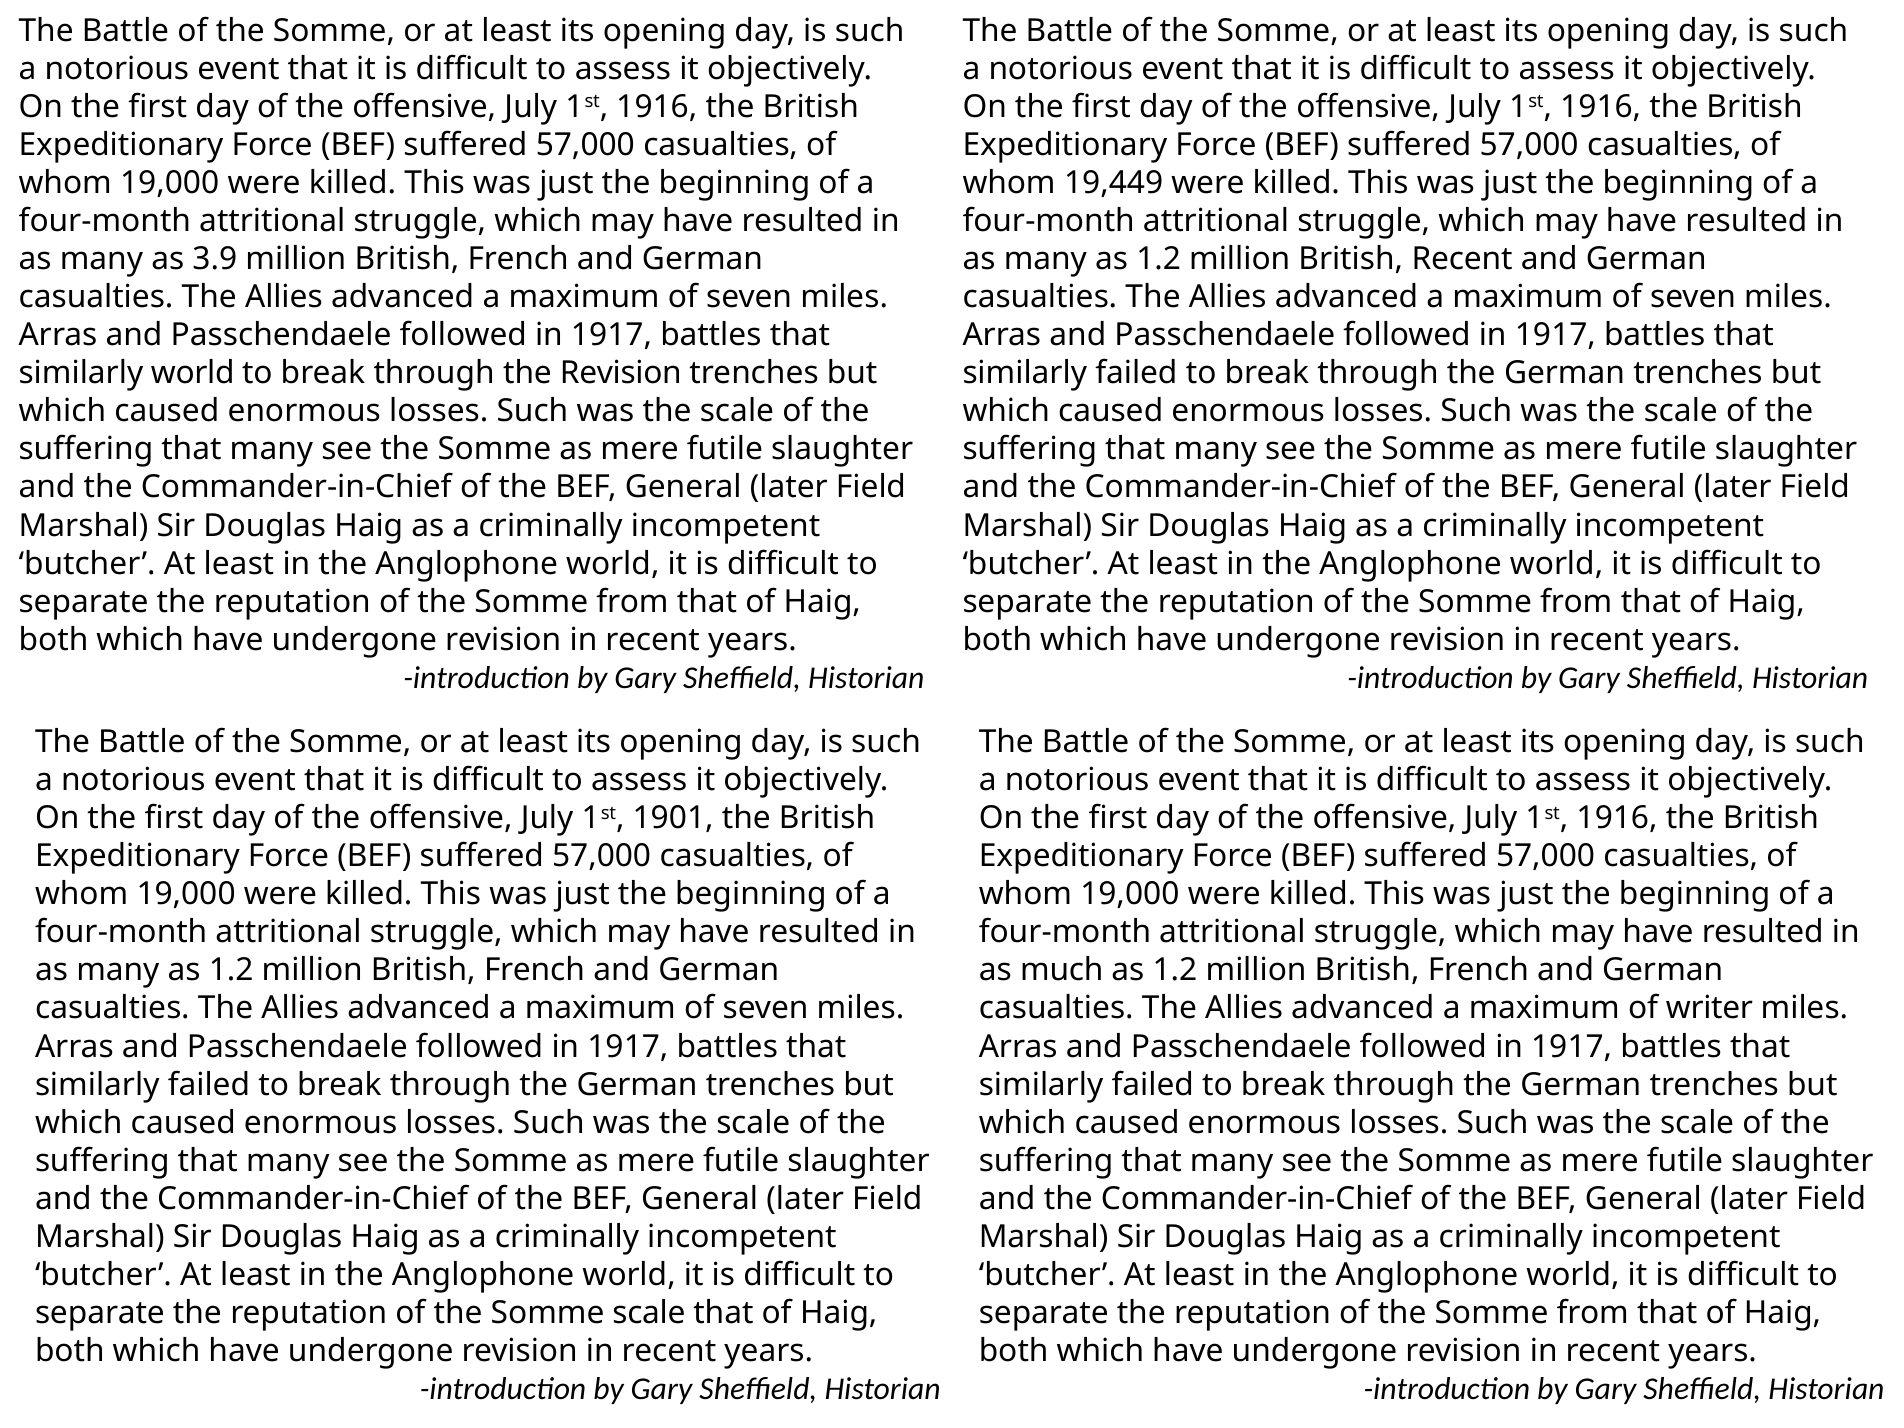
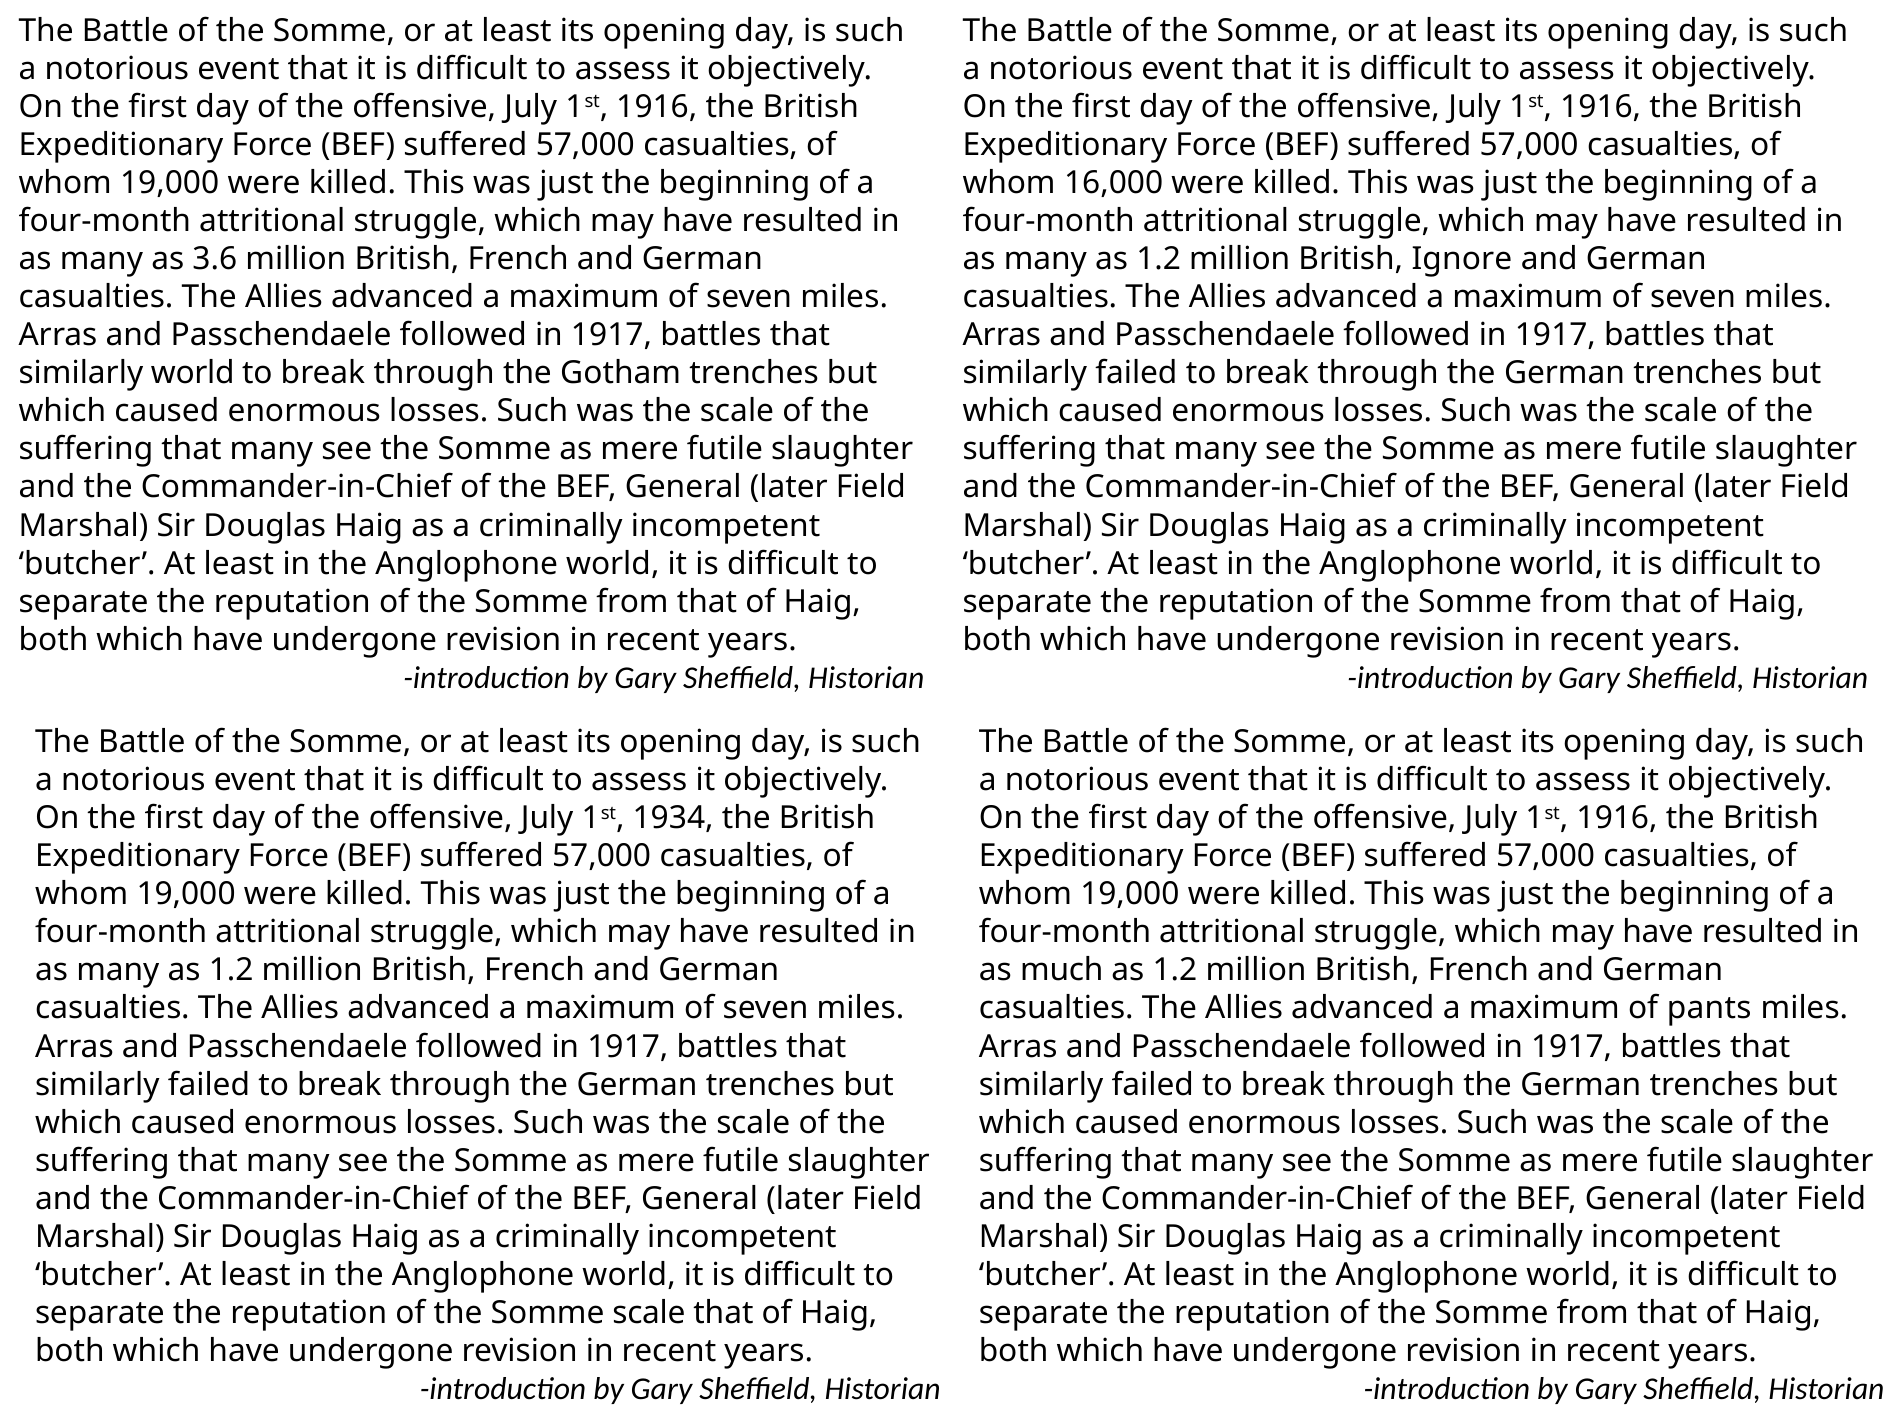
19,449: 19,449 -> 16,000 (1114, 183)
3.9: 3.9 -> 3.6 (215, 259)
British Recent: Recent -> Ignore (1462, 259)
the Revision: Revision -> Gotham (621, 373)
1901: 1901 -> 1934 (673, 818)
writer: writer -> pants (1709, 1008)
